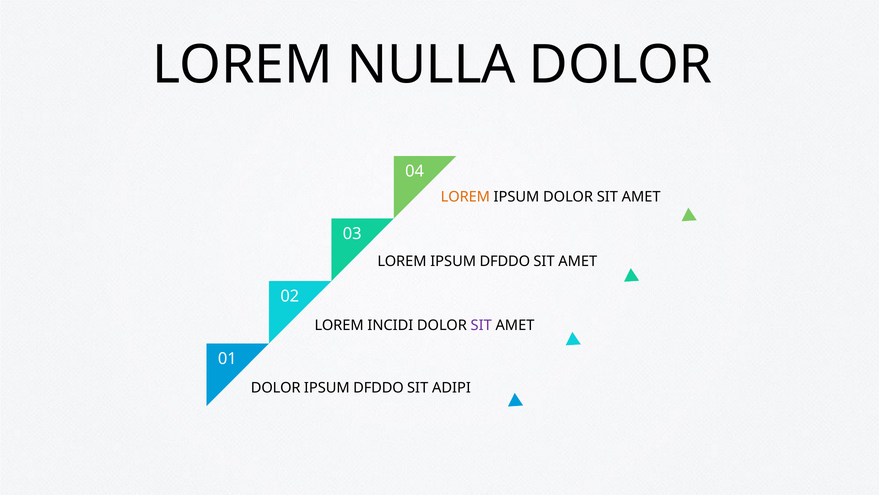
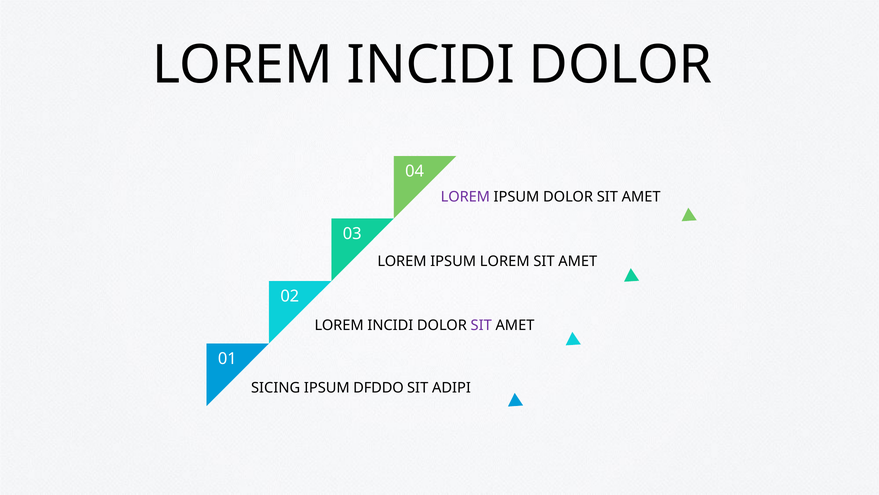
NULLA: NULLA -> INCIDI (431, 65)
LOREM colour: orange -> purple (465, 197)
LOREM IPSUM DFDDO: DFDDO -> LOREM (505, 261)
DOLOR: DOLOR -> SICING (276, 388)
